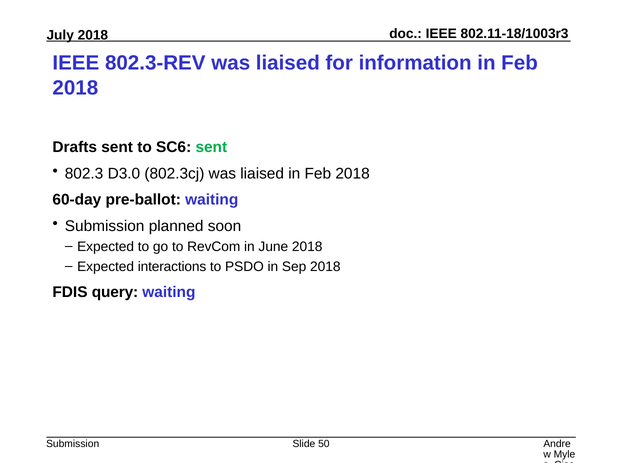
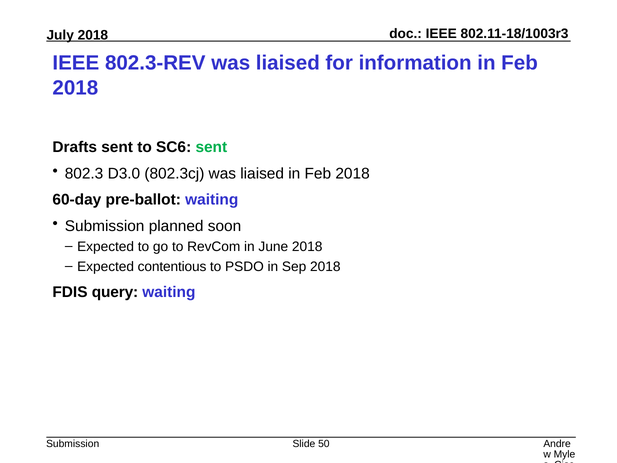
interactions: interactions -> contentious (172, 266)
